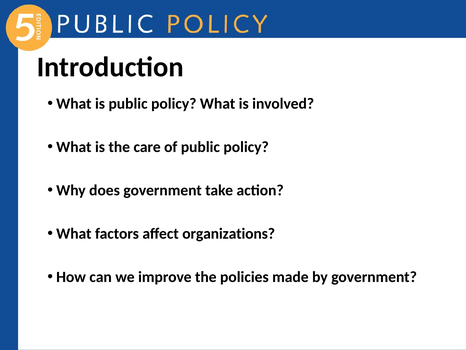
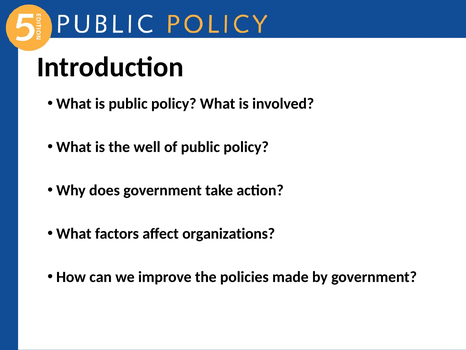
care: care -> well (147, 147)
